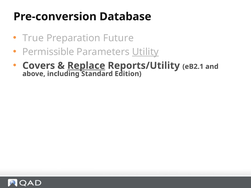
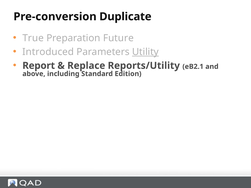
Database: Database -> Duplicate (125, 17)
Permissible: Permissible -> Introduced (48, 52)
Covers: Covers -> Report (39, 66)
Replace underline: present -> none (86, 66)
